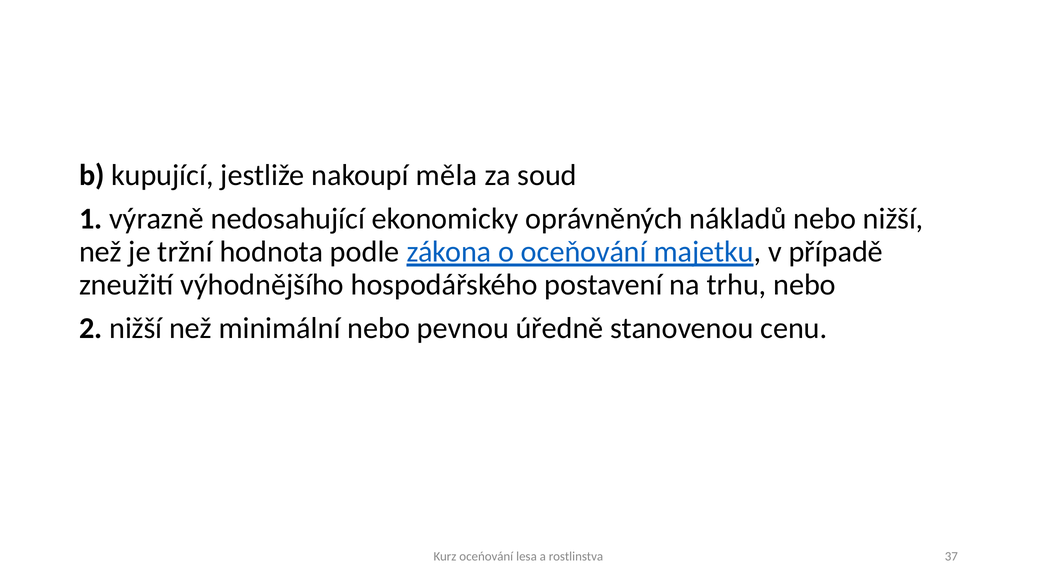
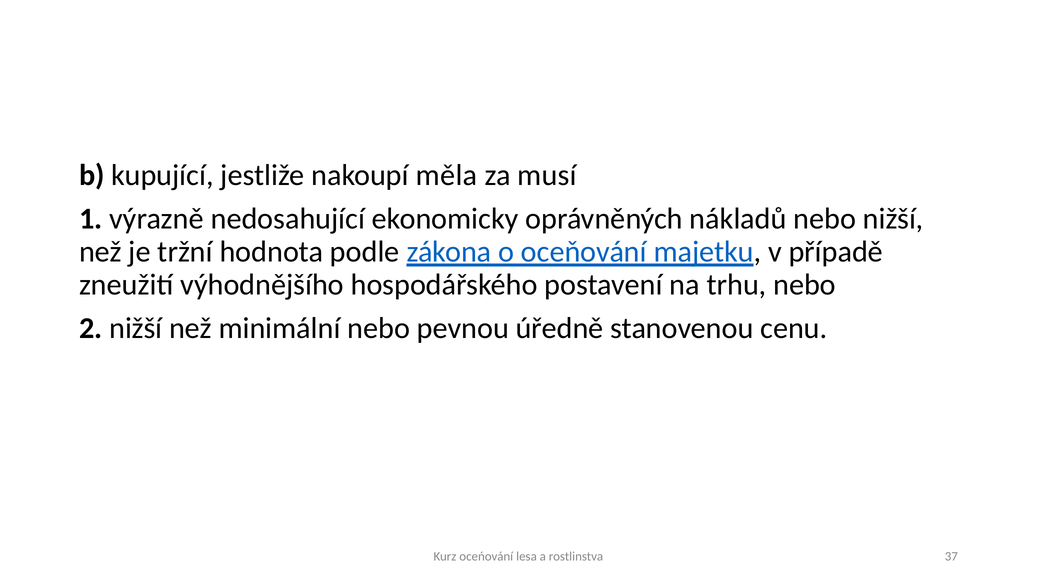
soud: soud -> musí (547, 175)
